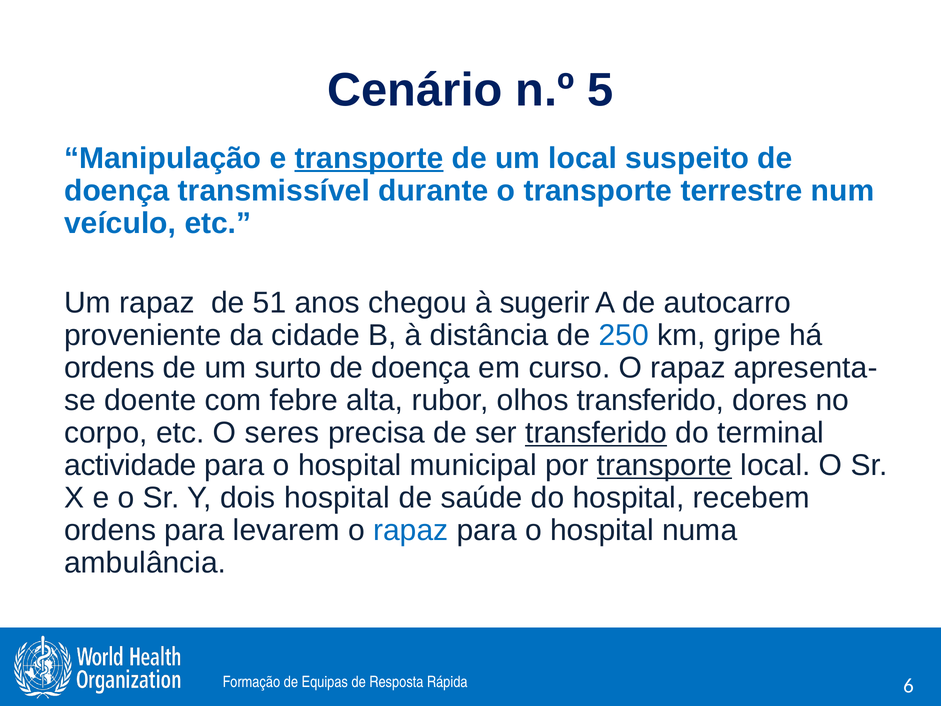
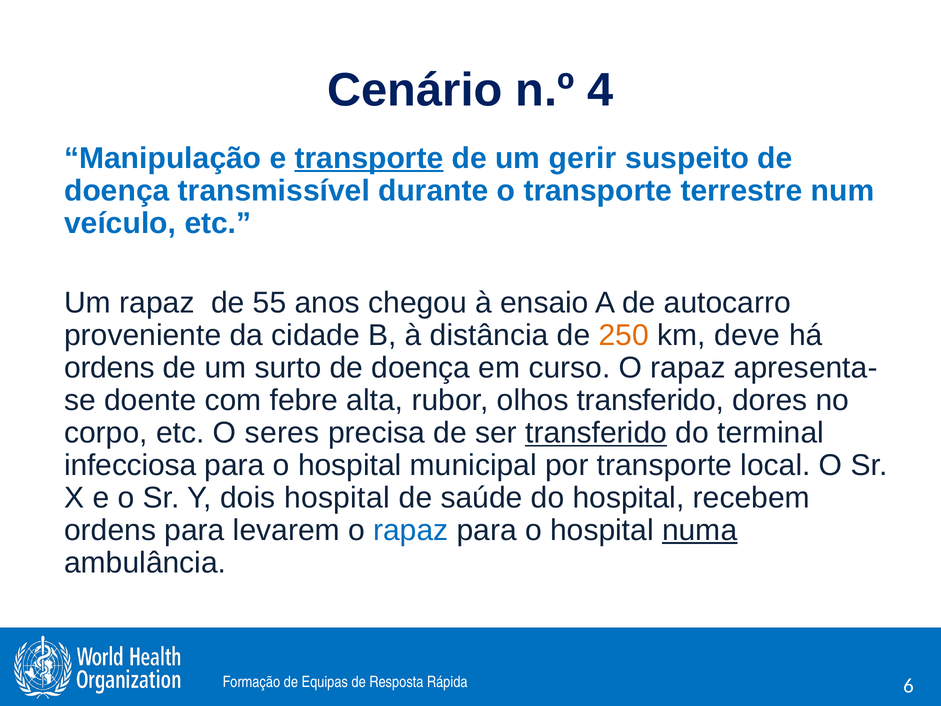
5: 5 -> 4 (600, 90)
um local: local -> gerir (583, 158)
51: 51 -> 55 (270, 303)
sugerir: sugerir -> ensaio (544, 303)
250 colour: blue -> orange (624, 335)
gripe: gripe -> deve (747, 335)
actividade: actividade -> infecciosa (130, 465)
transporte underline: present -> none (665, 465)
numa underline: none -> present (700, 530)
